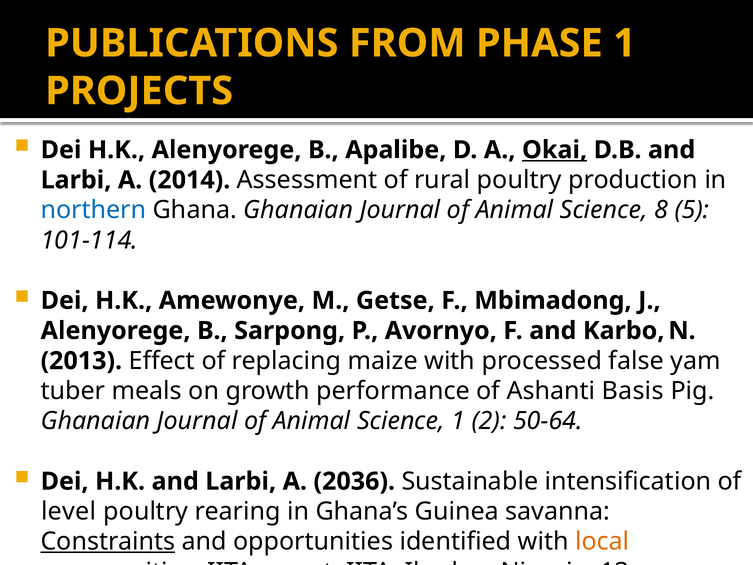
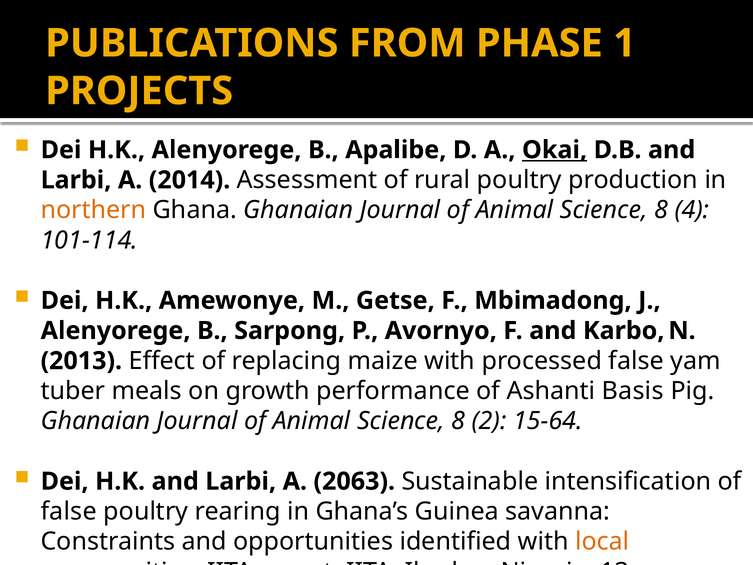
northern colour: blue -> orange (93, 210)
5: 5 -> 4 (692, 210)
1: 1 -> 8 (458, 421)
50-64: 50-64 -> 15-64 (548, 421)
2036: 2036 -> 2063 (354, 481)
level: level -> false (69, 511)
Constraints underline: present -> none (108, 541)
